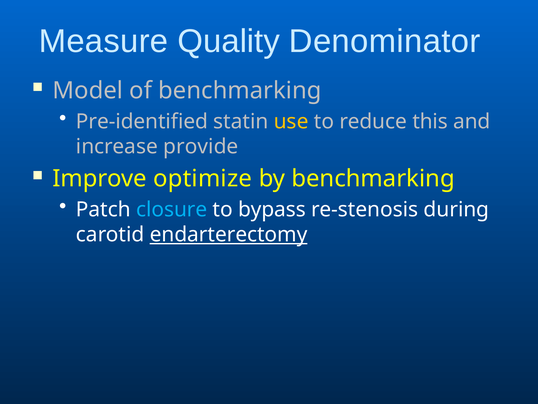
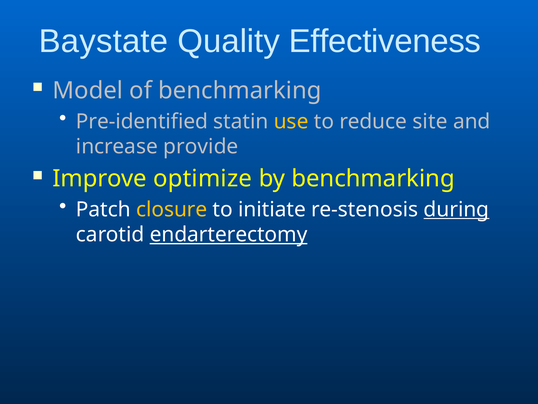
Measure: Measure -> Baystate (103, 41)
Denominator: Denominator -> Effectiveness (385, 41)
this: this -> site (430, 121)
closure colour: light blue -> yellow (172, 209)
bypass: bypass -> initiate (272, 209)
during underline: none -> present (456, 209)
